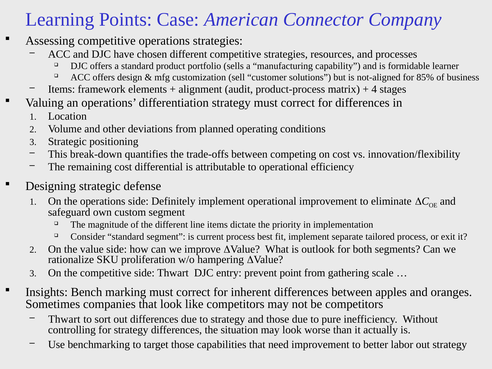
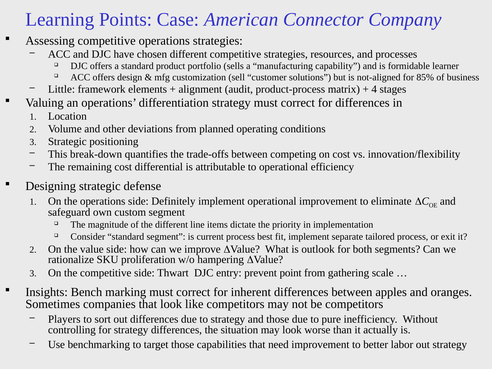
Items: Items -> Little (61, 89)
Thwart: Thwart -> Players (64, 319)
